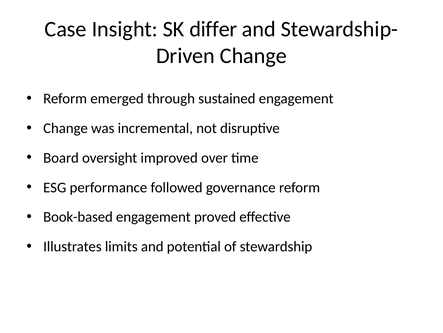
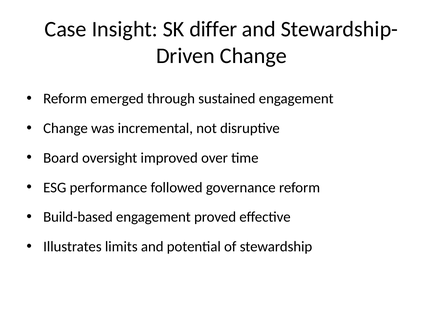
Book-based: Book-based -> Build-based (78, 217)
